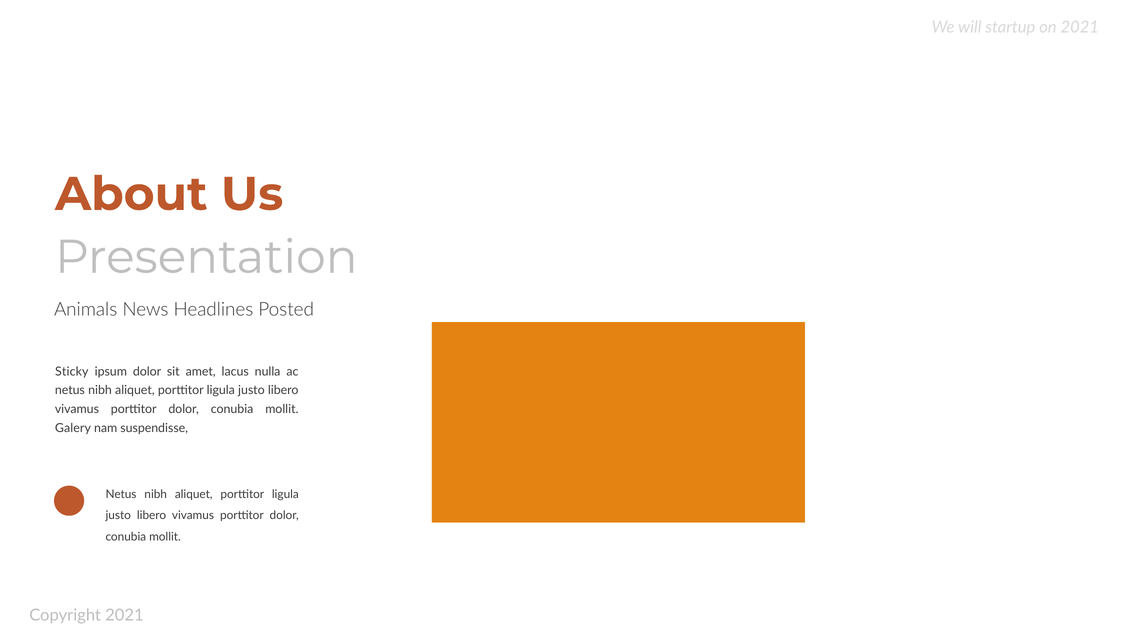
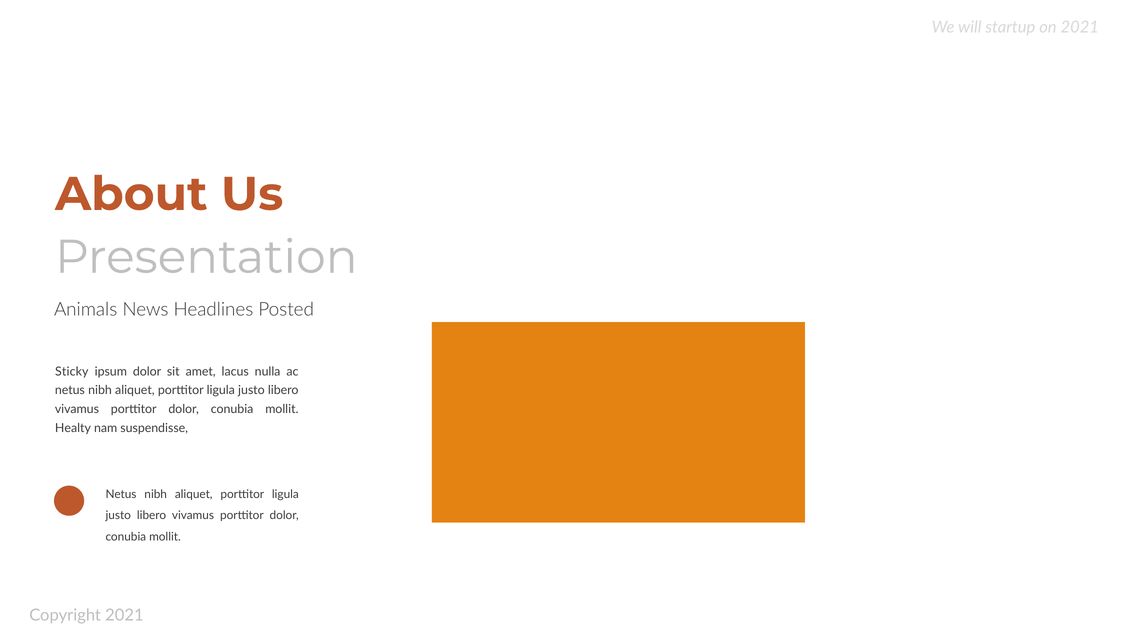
Galery: Galery -> Healty (73, 428)
